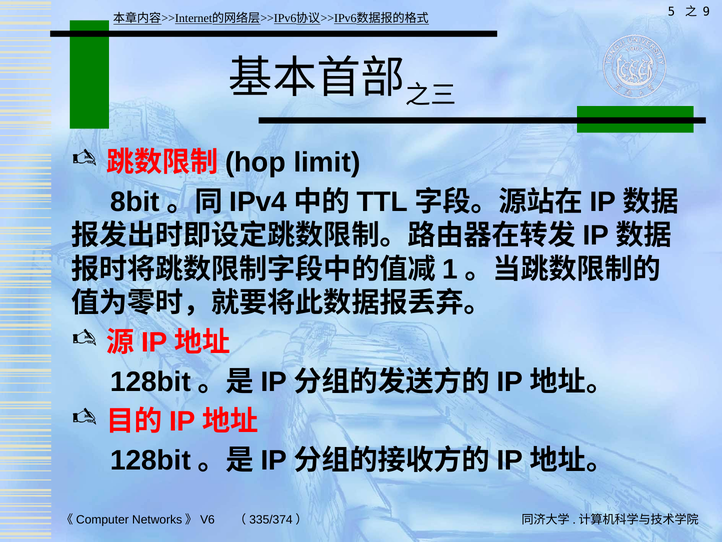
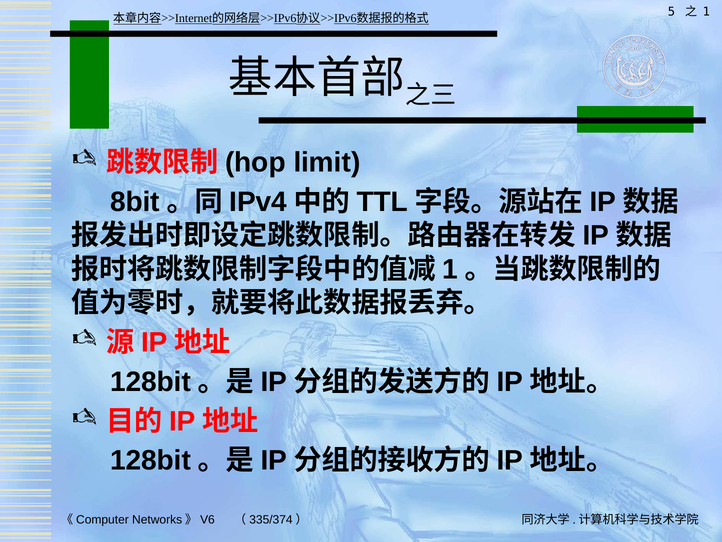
9: 9 -> 1 (706, 12)
